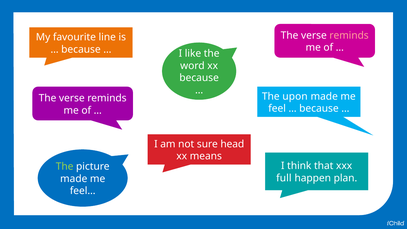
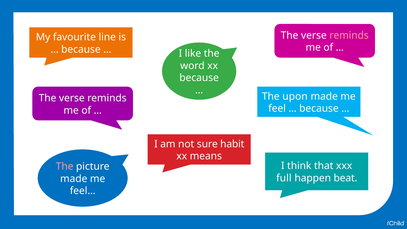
head: head -> habit (232, 144)
The colour: light green -> pink (65, 166)
plan: plan -> beat (346, 178)
